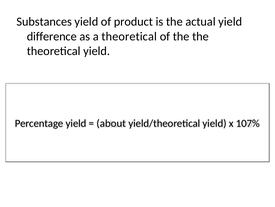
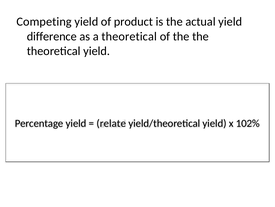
Substances: Substances -> Competing (44, 22)
about: about -> relate (111, 123)
107%: 107% -> 102% (248, 123)
